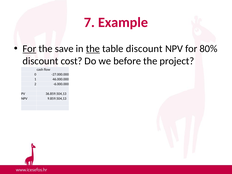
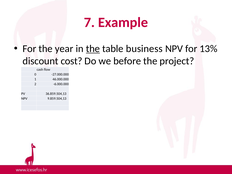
For underline: present -> none (29, 49)
save: save -> year (64, 49)
table discount: discount -> business (144, 49)
80%: 80% -> 13% (209, 49)
